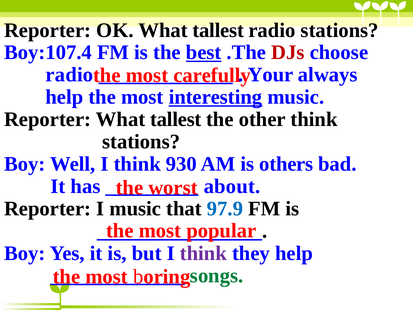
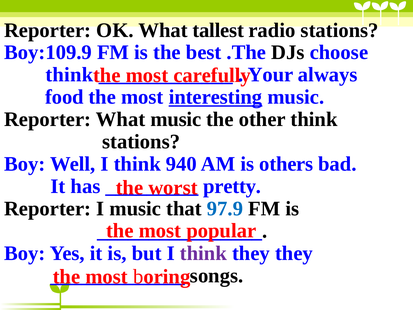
Boy:107.4: Boy:107.4 -> Boy:109.9 (48, 52)
best underline: present -> none (204, 52)
DJs colour: red -> black (288, 52)
radio: radio -> think (69, 75)
help: help -> food (64, 97)
Reporter What tallest: tallest -> music (176, 119)
930: 930 -> 940 (181, 164)
about: about -> pretty (232, 186)
they help: help -> they (294, 253)
songs colour: green -> black (217, 276)
